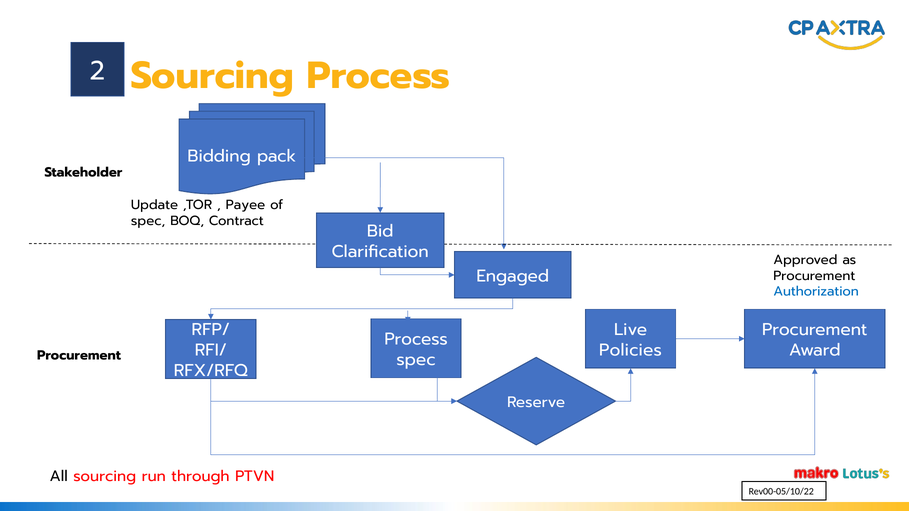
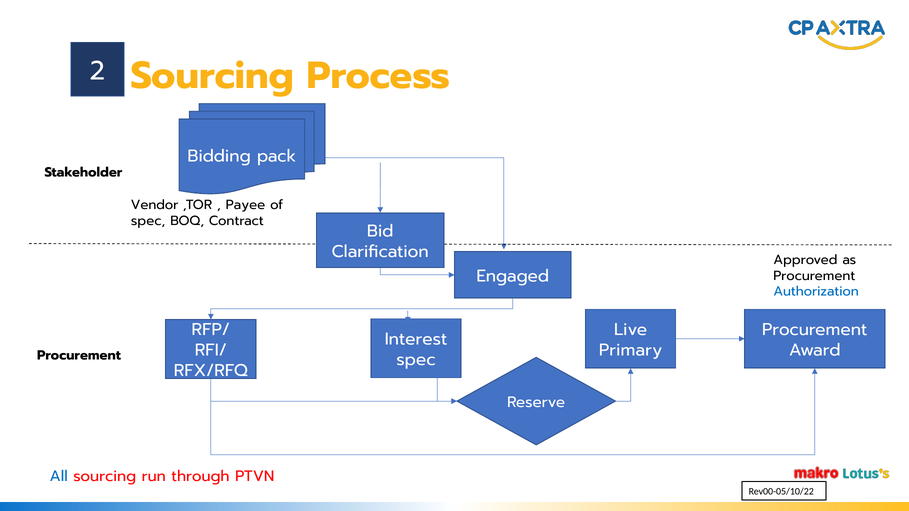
Update: Update -> Vendor (155, 205)
Process: Process -> Interest (416, 339)
Policies: Policies -> Primary (631, 350)
All colour: black -> blue (59, 477)
